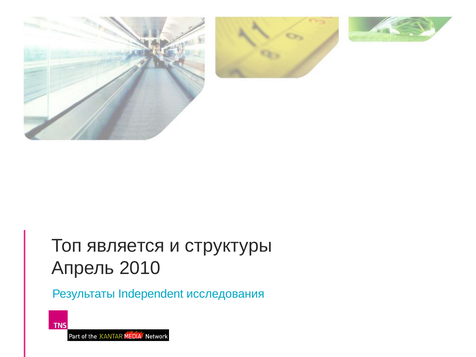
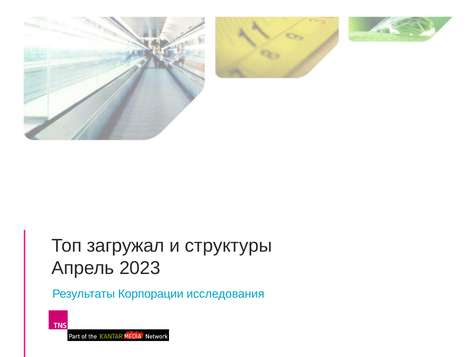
является: является -> загружал (126, 246)
2010: 2010 -> 2023 (140, 268)
Independent: Independent -> Корпорации (151, 294)
